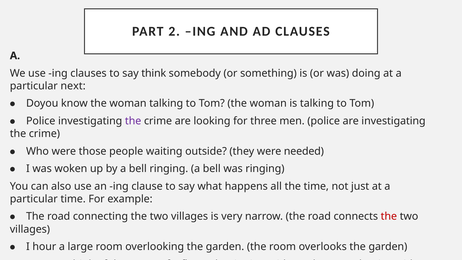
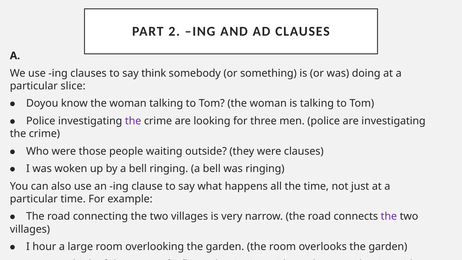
next: next -> slice (73, 86)
were needed: needed -> clauses (304, 151)
the colour: red -> purple (389, 216)
